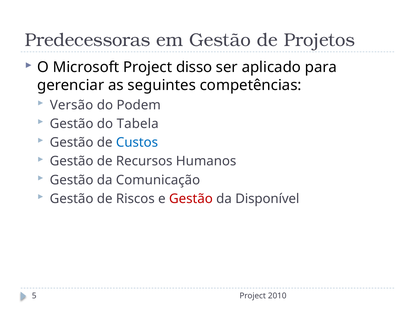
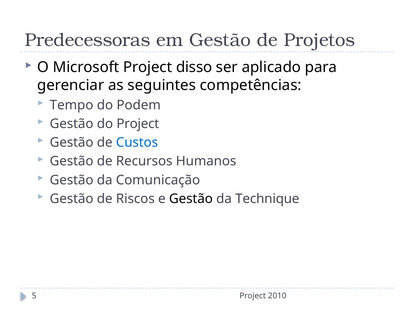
Versão: Versão -> Tempo (72, 105)
do Tabela: Tabela -> Project (138, 124)
Gestão colour: red -> black (191, 199)
Disponível: Disponível -> Technique (267, 199)
